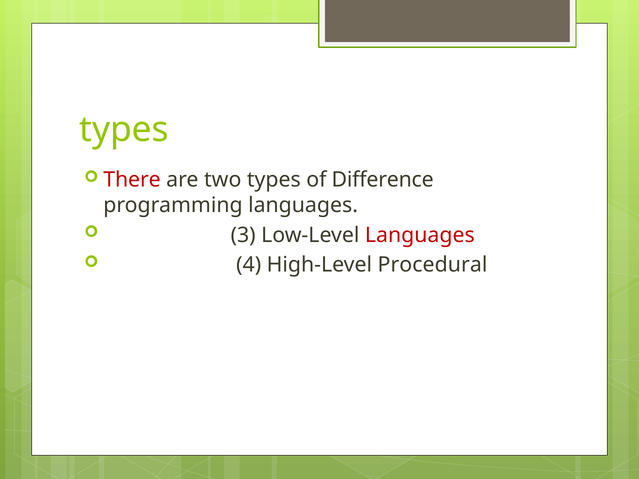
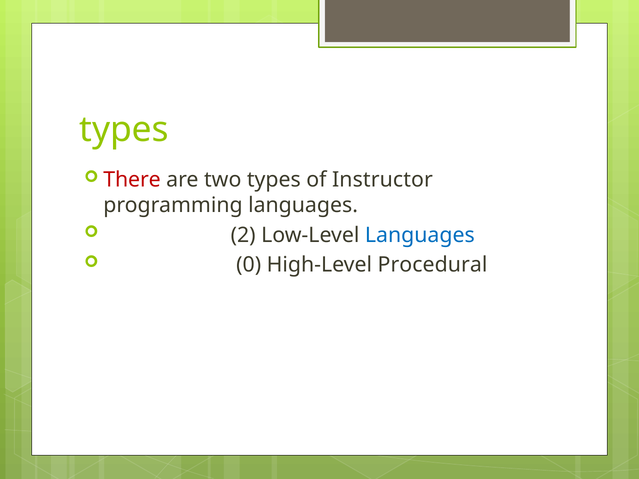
Difference: Difference -> Instructor (382, 180)
3: 3 -> 2 (243, 235)
Languages colour: red -> blue (420, 235)
4: 4 -> 0 (249, 265)
